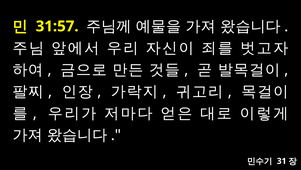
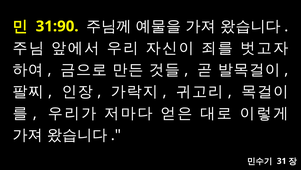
31:57: 31:57 -> 31:90 (57, 26)
